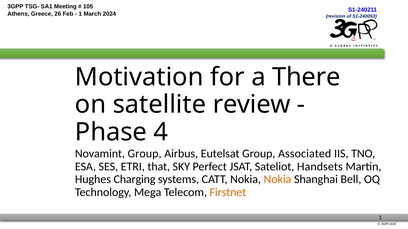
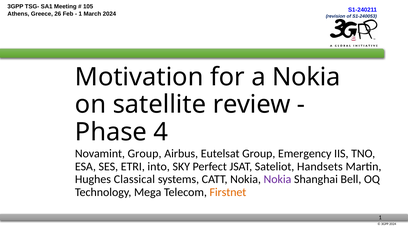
a There: There -> Nokia (306, 77)
Associated: Associated -> Emergency (305, 154)
that: that -> into (159, 167)
Charging: Charging -> Classical (134, 180)
Nokia colour: orange -> purple (277, 180)
